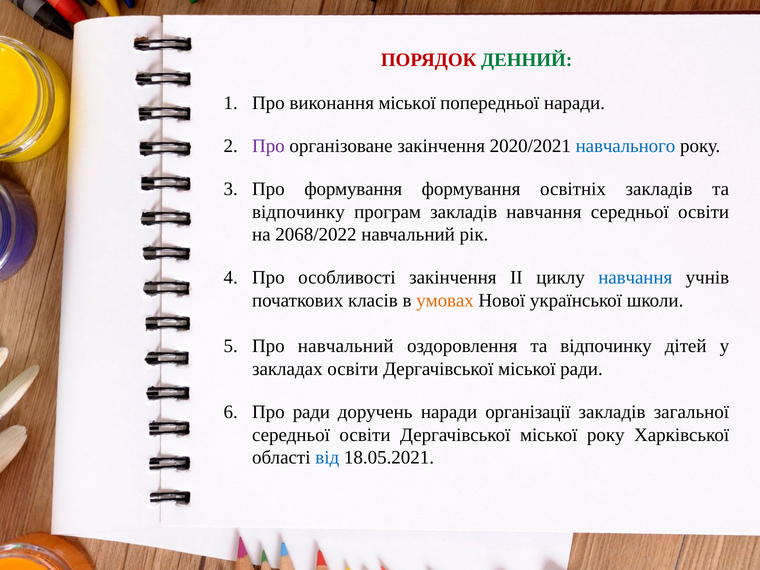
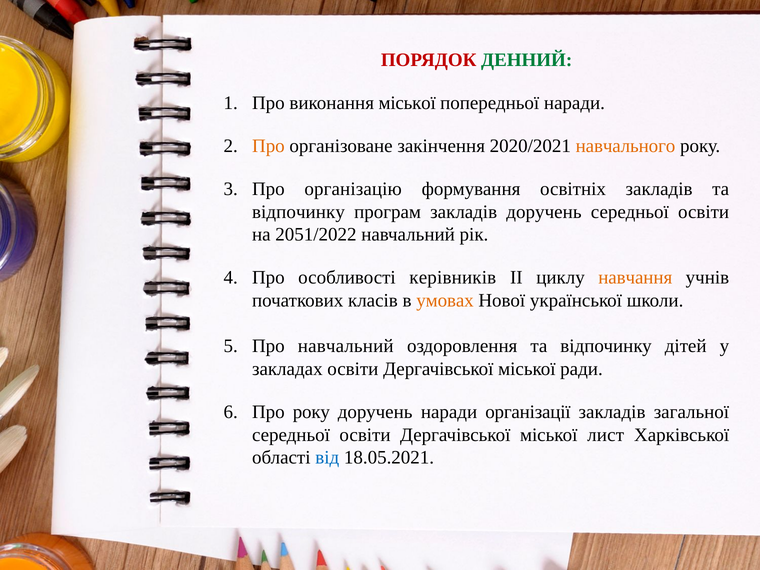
Про colour: purple -> orange (268, 146)
навчального colour: blue -> orange (625, 146)
Про формування: формування -> організацію (353, 189)
закладів навчання: навчання -> доручень (544, 212)
2068/2022: 2068/2022 -> 2051/2022 (316, 235)
особливості закінчення: закінчення -> керівників (453, 278)
навчання colour: blue -> orange (635, 278)
Про ради: ради -> року (311, 412)
міської року: року -> лист (606, 435)
